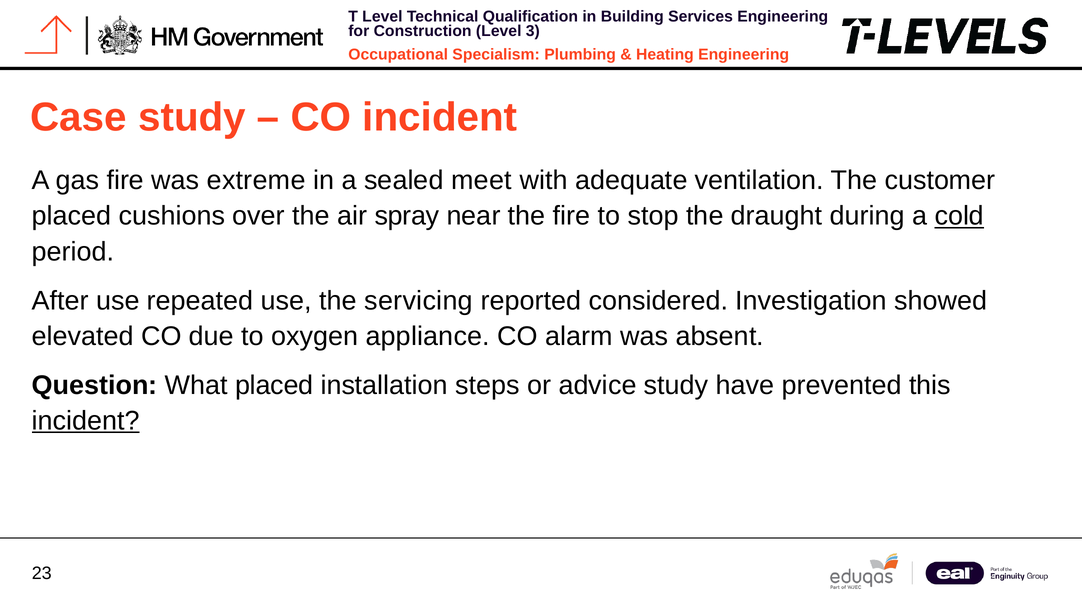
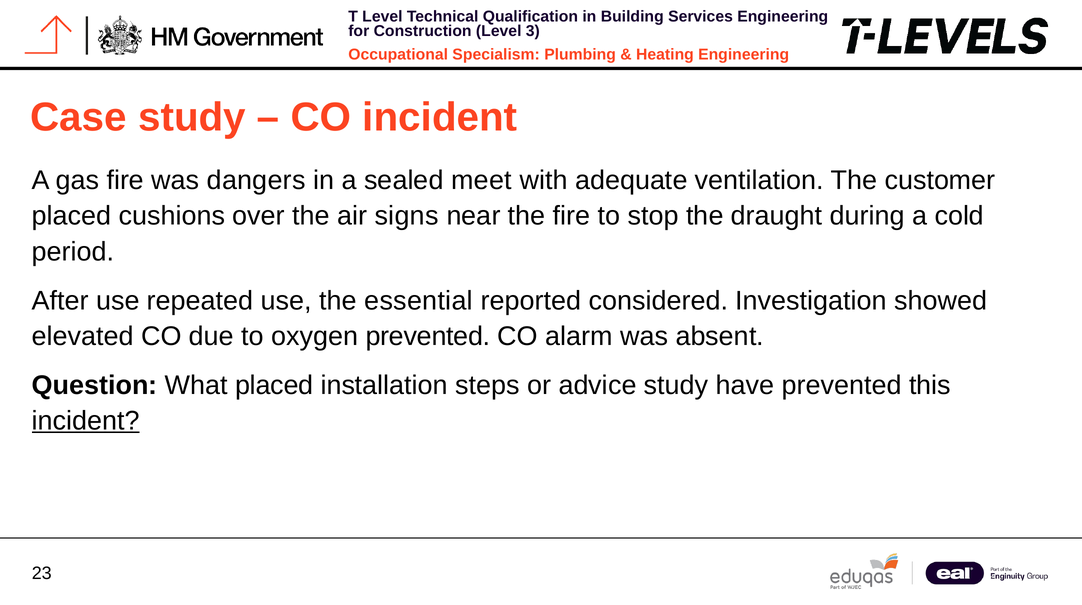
extreme: extreme -> dangers (256, 180)
spray: spray -> signs (407, 216)
cold underline: present -> none (959, 216)
servicing: servicing -> essential (419, 301)
oxygen appliance: appliance -> prevented (428, 336)
